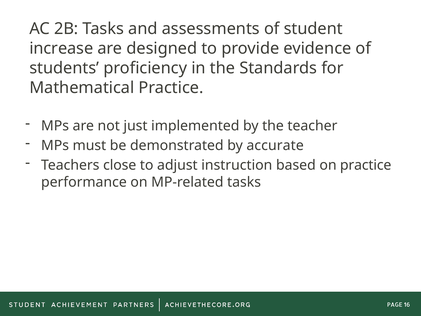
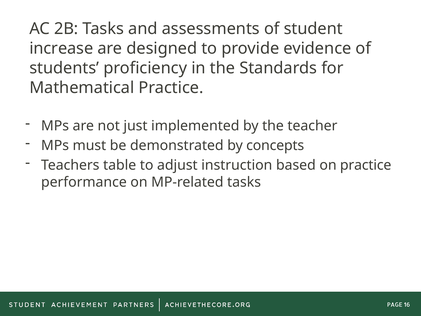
accurate: accurate -> concepts (275, 145)
close: close -> table (120, 165)
